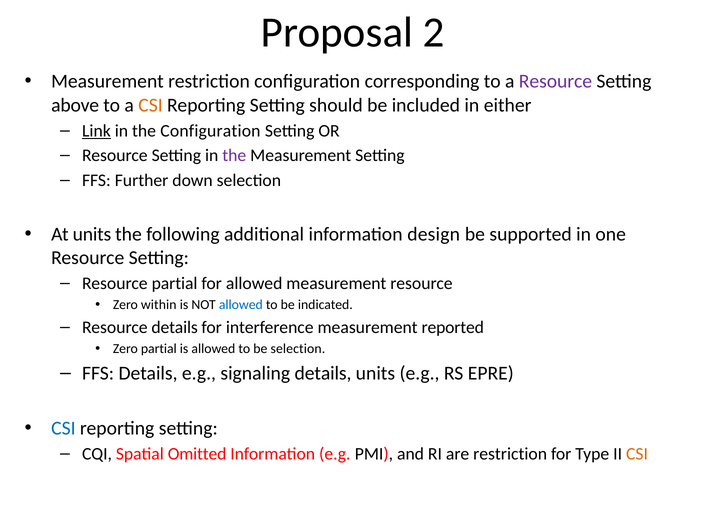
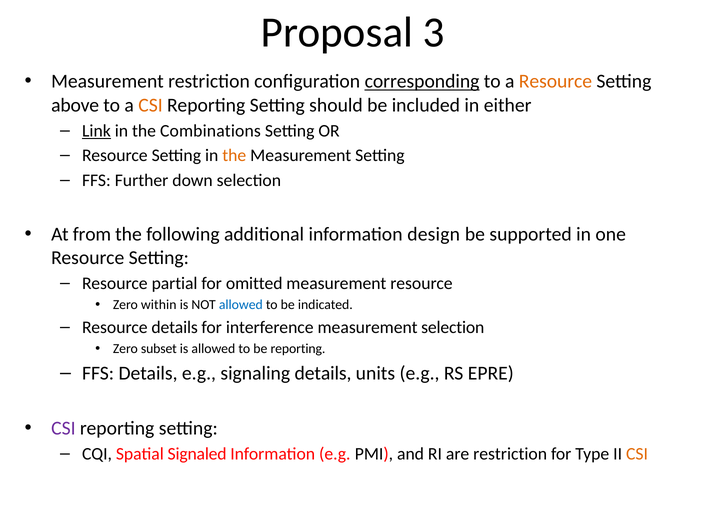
2: 2 -> 3 (434, 32)
corresponding underline: none -> present (422, 81)
Resource colour: purple -> orange (555, 81)
the Configuration: Configuration -> Combinations (210, 131)
the colour: purple -> orange (234, 155)
At units: units -> from (92, 234)
for allowed: allowed -> omitted (254, 283)
measurement reported: reported -> selection (453, 327)
Zero partial: partial -> subset (159, 349)
be selection: selection -> reporting (298, 349)
CSI colour: blue -> purple (63, 428)
Omitted: Omitted -> Signaled (197, 454)
